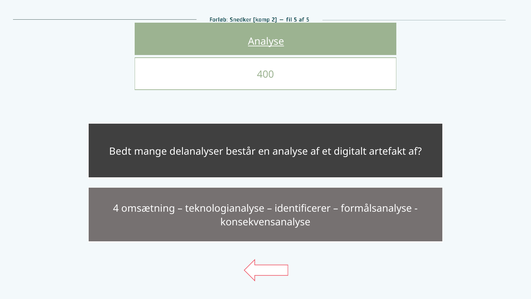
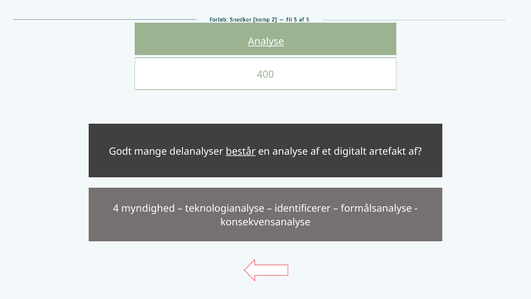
Bedt: Bedt -> Godt (120, 151)
består underline: none -> present (241, 151)
omsætning: omsætning -> myndighed (148, 208)
